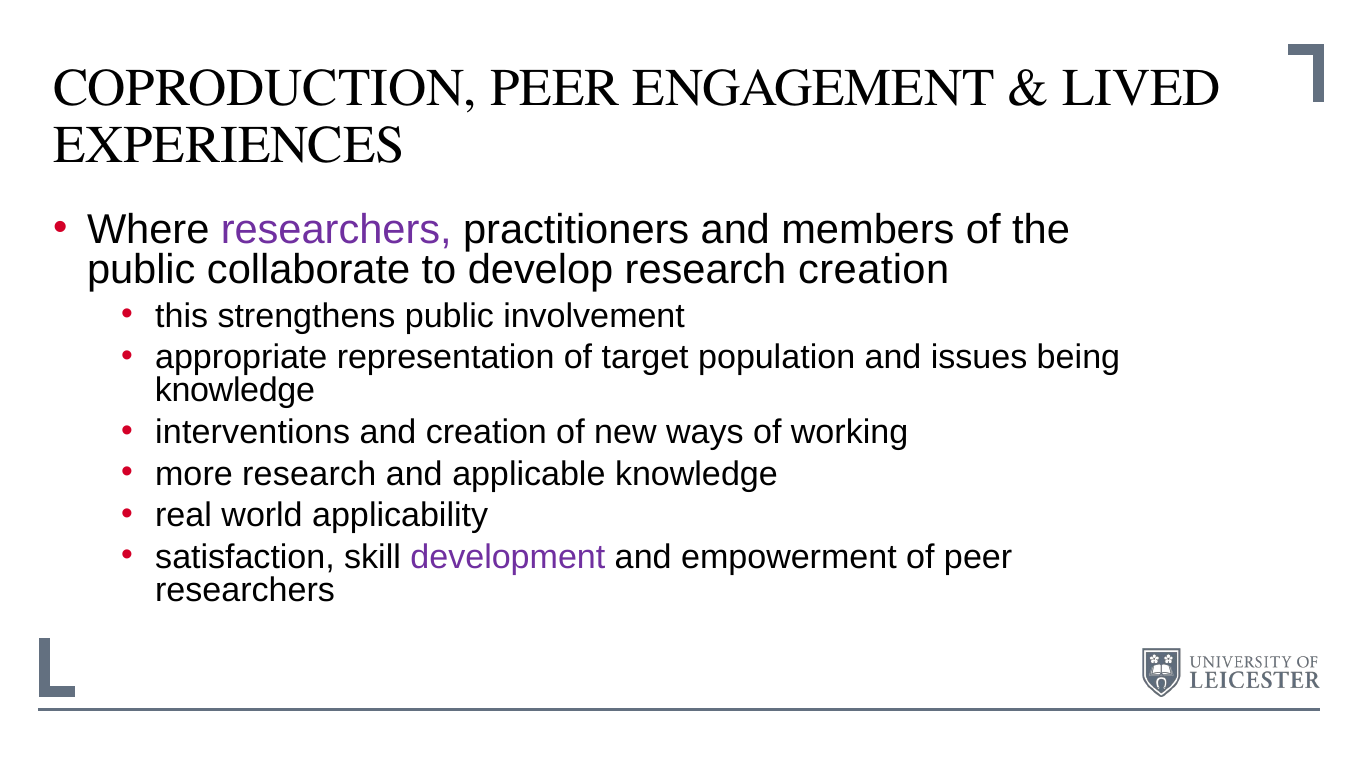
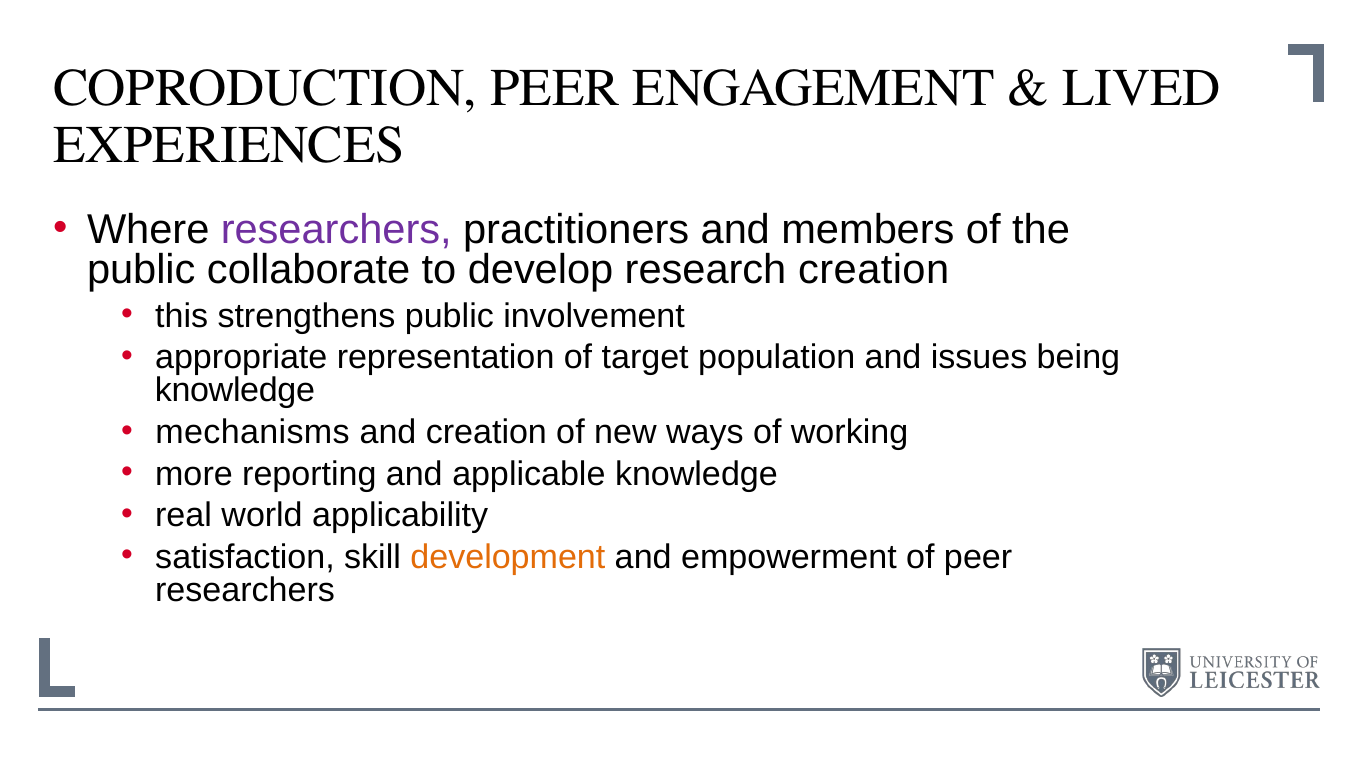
interventions: interventions -> mechanisms (253, 432)
more research: research -> reporting (309, 474)
development colour: purple -> orange (508, 557)
